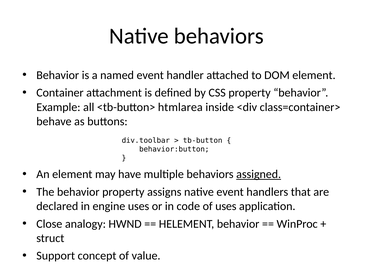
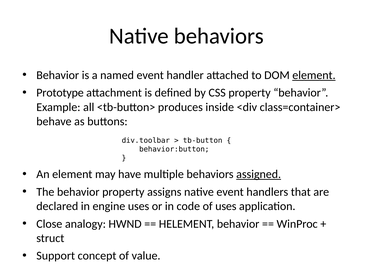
element underline: none -> present (314, 75)
Container: Container -> Prototype (60, 93)
htmlarea: htmlarea -> produces (180, 107)
